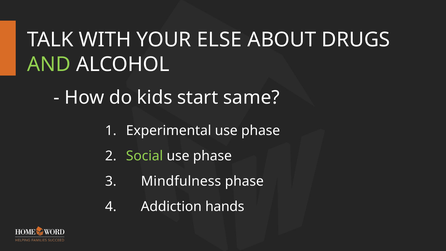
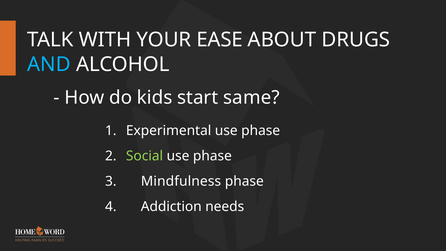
ELSE: ELSE -> EASE (220, 40)
AND colour: light green -> light blue (49, 64)
hands: hands -> needs (225, 206)
